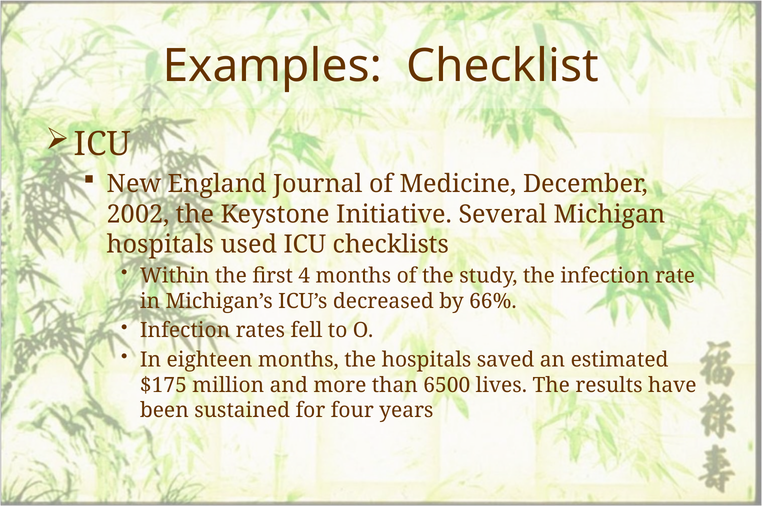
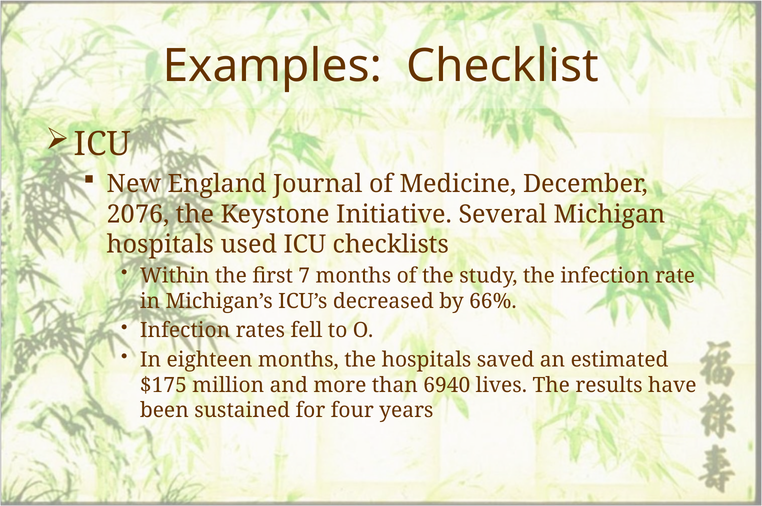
2002: 2002 -> 2076 (138, 214)
4: 4 -> 7 (304, 276)
6500: 6500 -> 6940 (447, 385)
